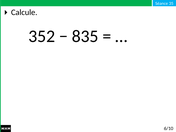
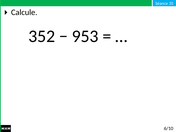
835: 835 -> 953 (85, 36)
